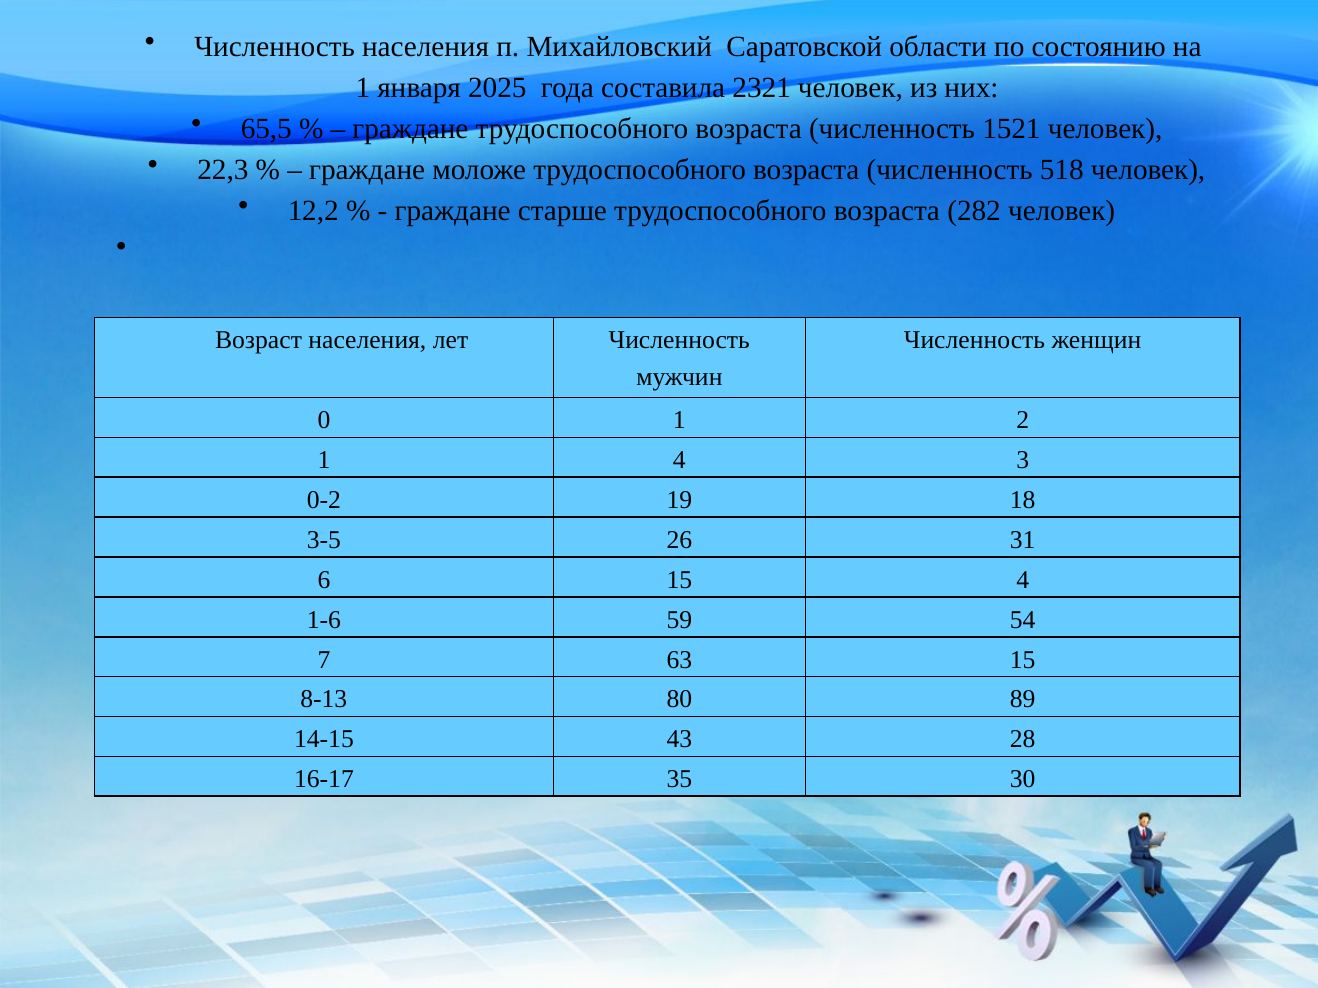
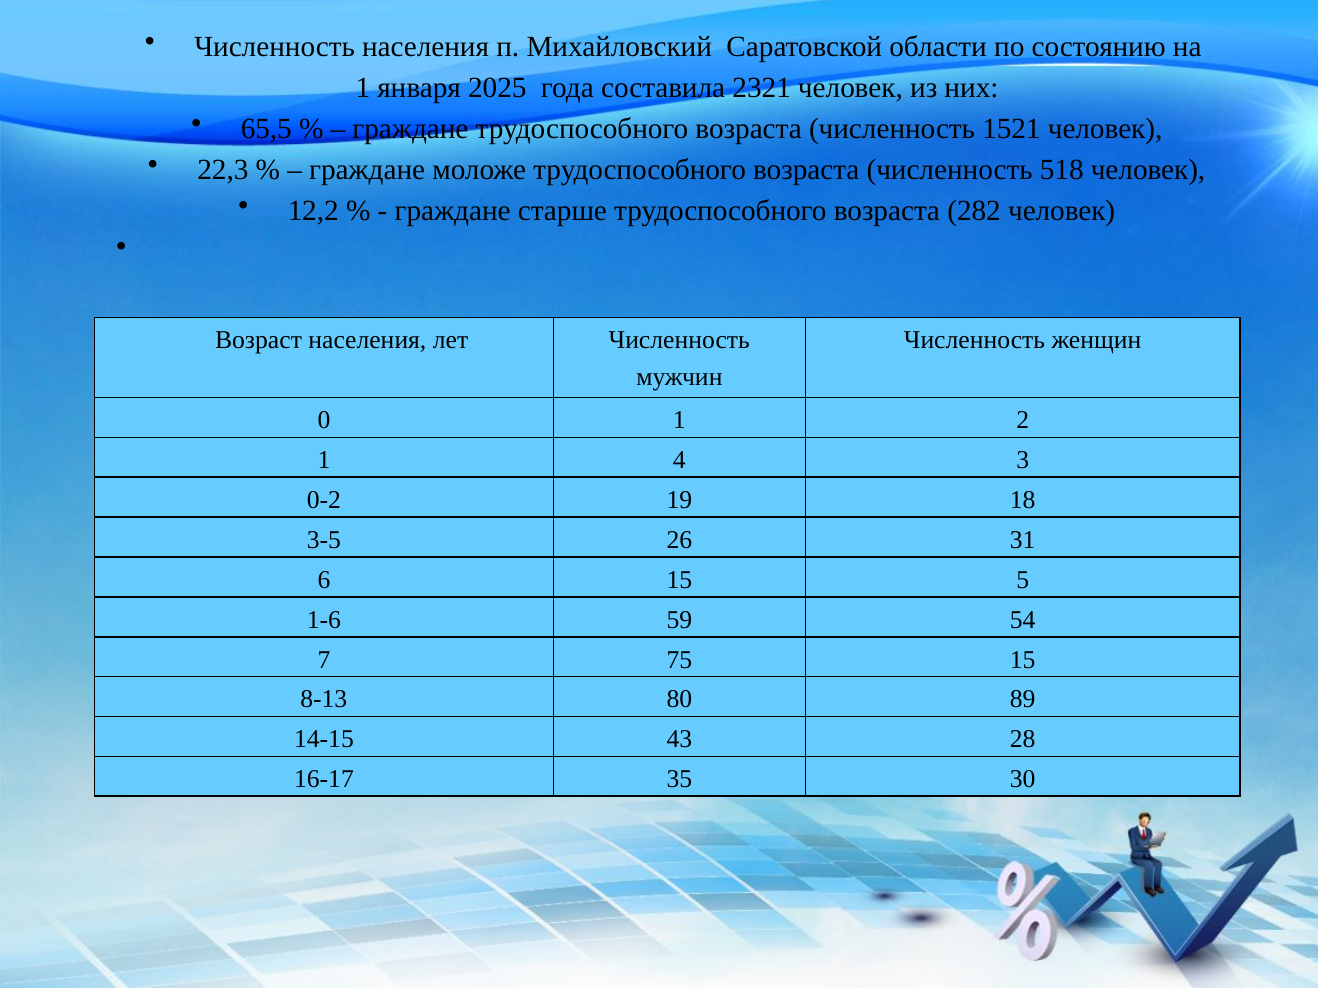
15 4: 4 -> 5 (1023, 580)
63: 63 -> 75 (679, 660)
